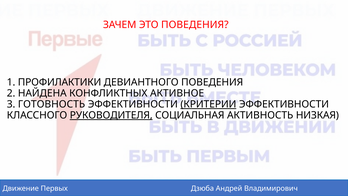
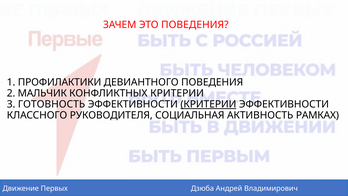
НАЙДЕНА: НАЙДЕНА -> МАЛЬЧИК (42, 93)
КОНФЛИКТНЫХ АКТИВНОЕ: АКТИВНОЕ -> КРИТЕРИИ (177, 93)
РУКОВОДИТЕЛЯ underline: present -> none (111, 115)
НИЗКАЯ: НИЗКАЯ -> РАМКАХ (317, 115)
